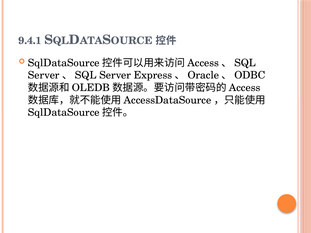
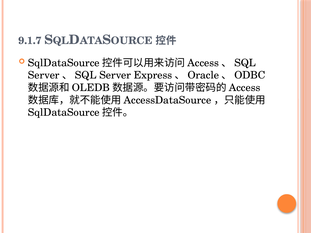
9.4.1: 9.4.1 -> 9.1.7 (30, 41)
